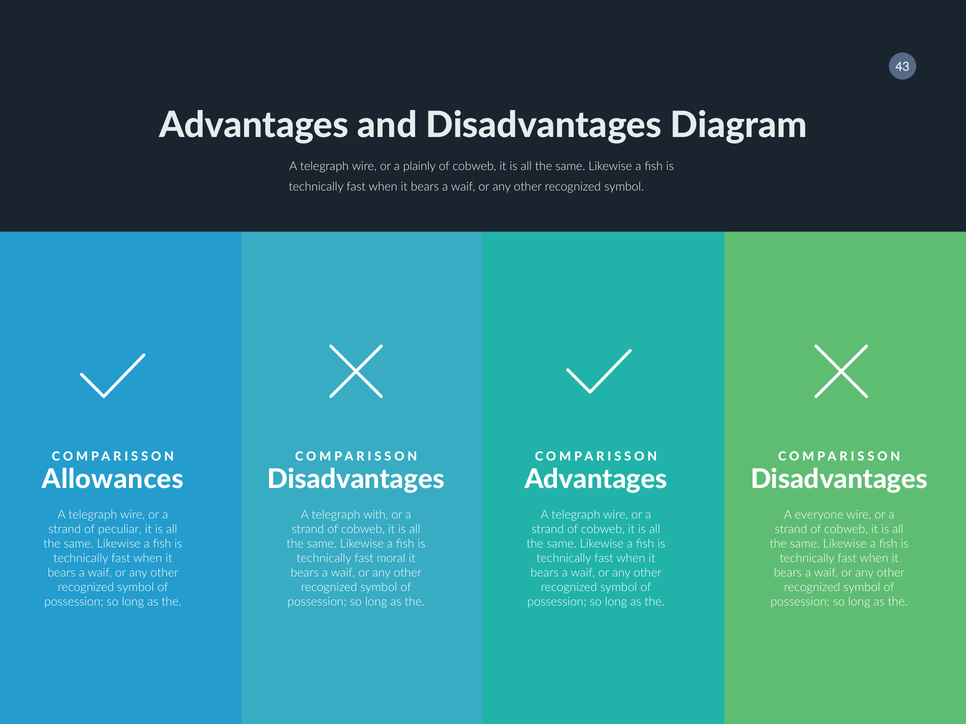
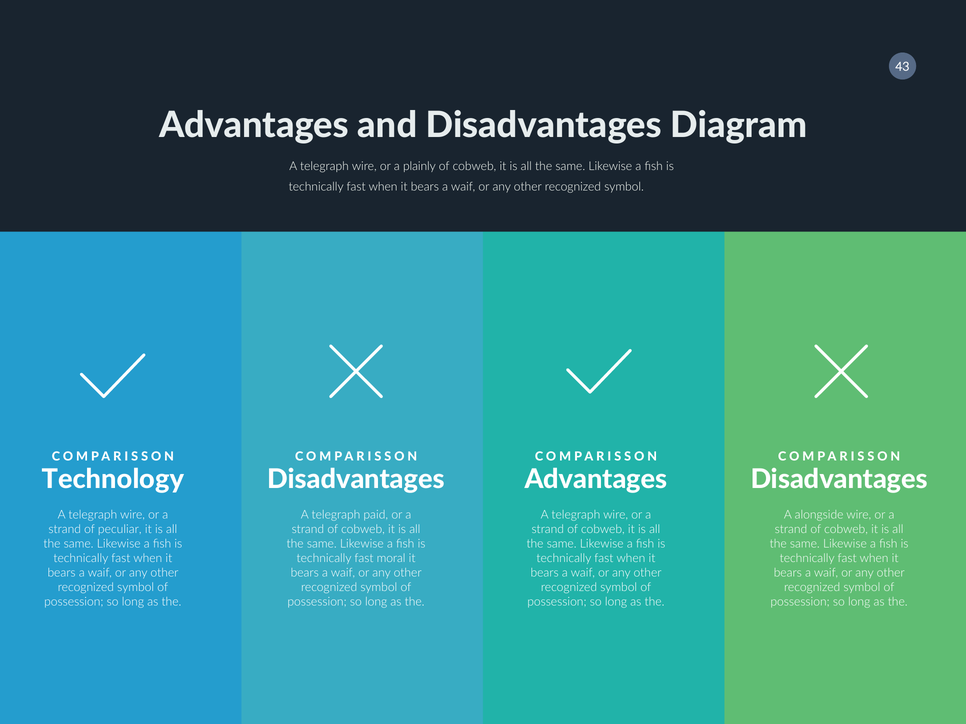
Allowances: Allowances -> Technology (113, 479)
with: with -> paid (376, 515)
everyone: everyone -> alongside (819, 515)
